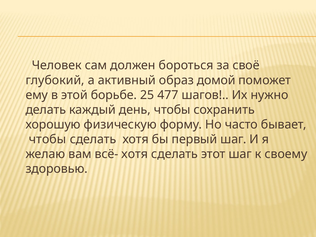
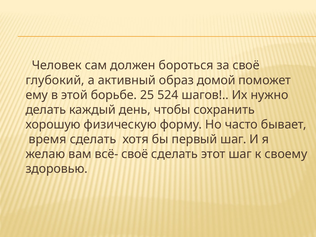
477: 477 -> 524 (168, 95)
чтобы: чтобы -> время (48, 139)
всё- хотя: хотя -> своё (135, 154)
